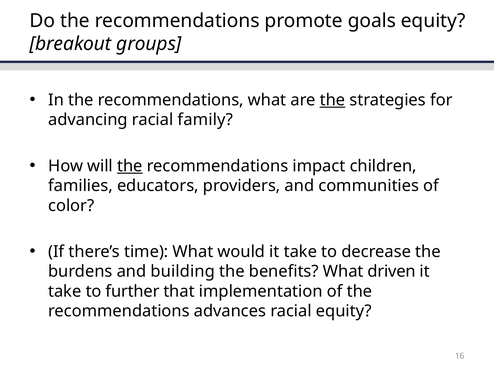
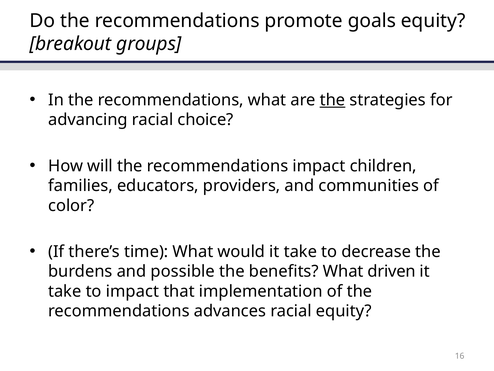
family: family -> choice (205, 120)
the underline: present -> none (130, 166)
building: building -> possible (183, 271)
to further: further -> impact (132, 291)
